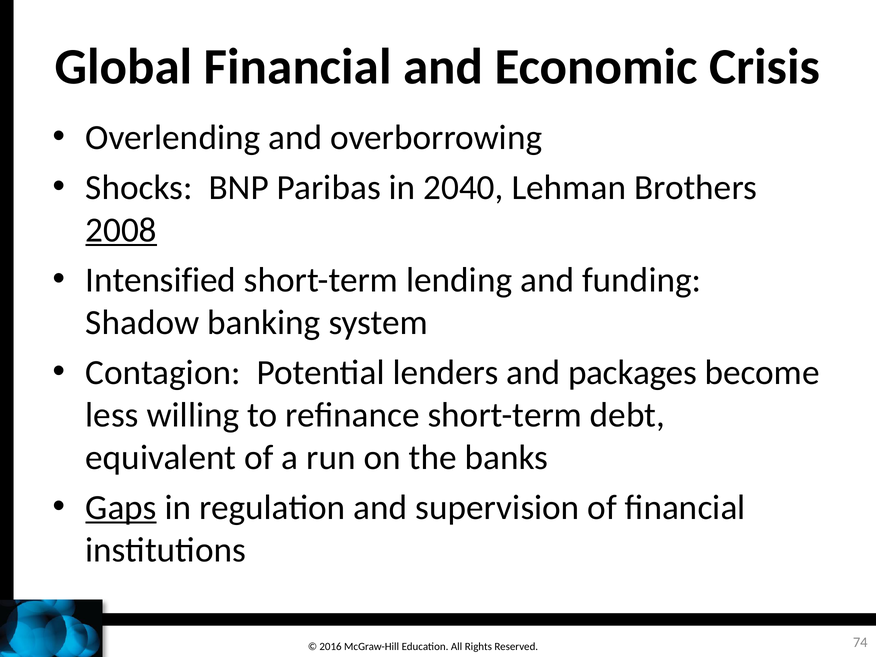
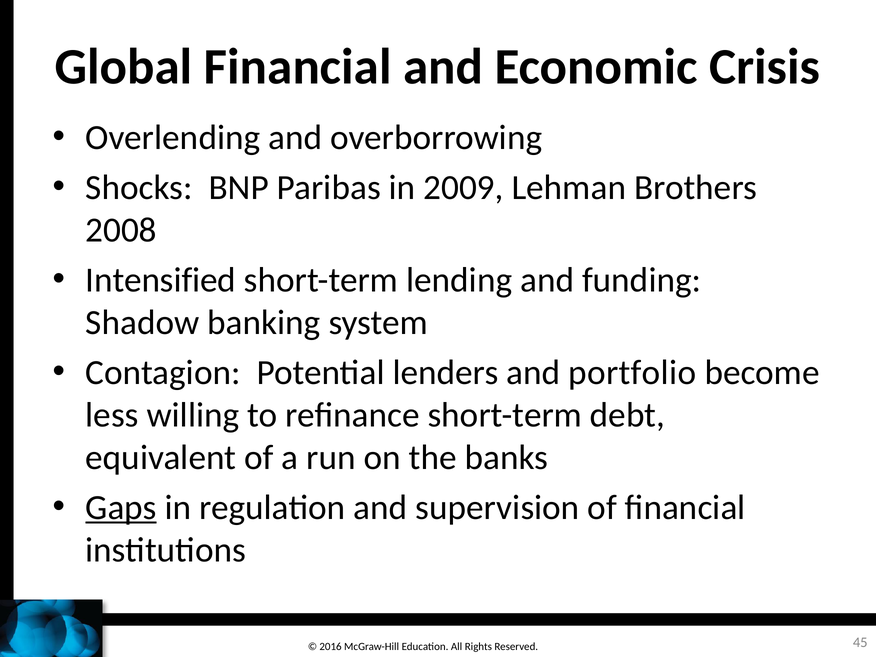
2040: 2040 -> 2009 (463, 188)
2008 underline: present -> none (121, 230)
packages: packages -> portfolio (632, 373)
74: 74 -> 45 (860, 643)
